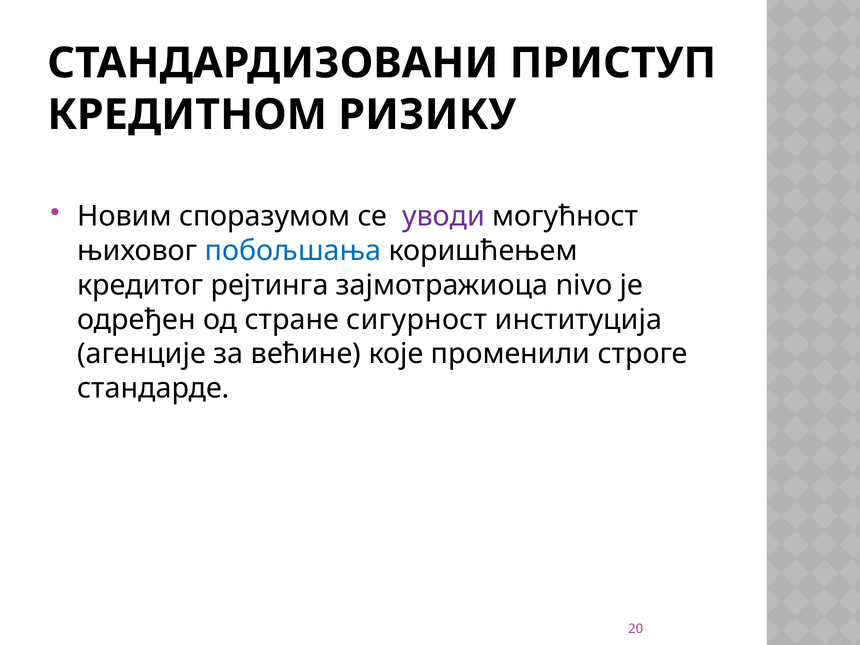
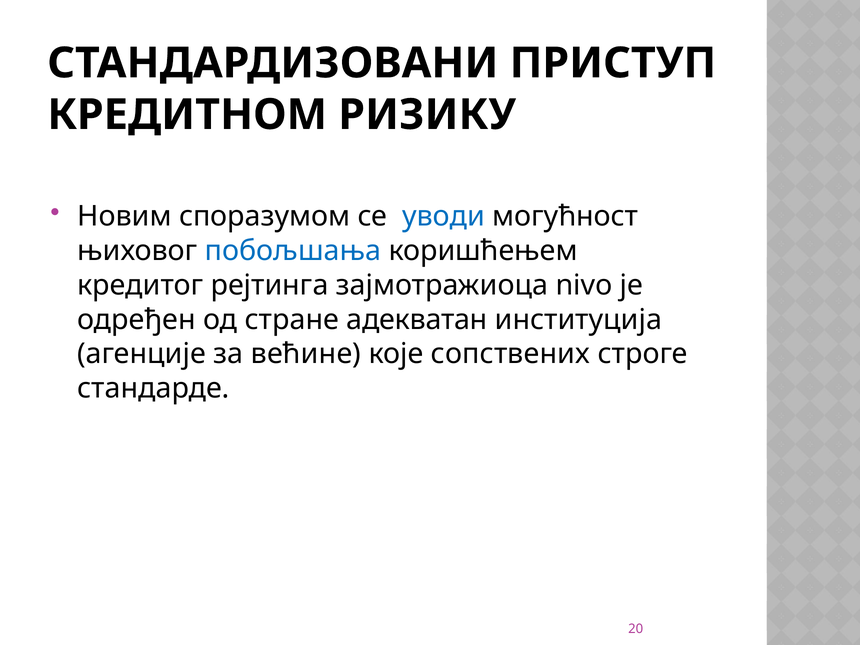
уводи colour: purple -> blue (444, 216)
сигурност: сигурност -> адекватан (417, 320)
променили: променили -> сопствених (510, 354)
